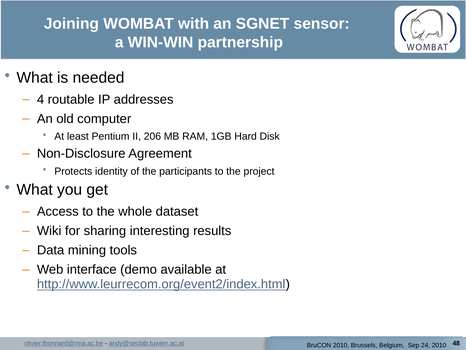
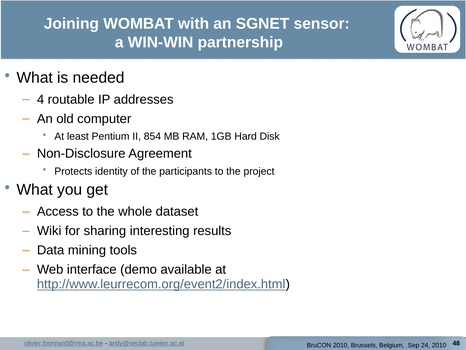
206: 206 -> 854 (152, 136)
